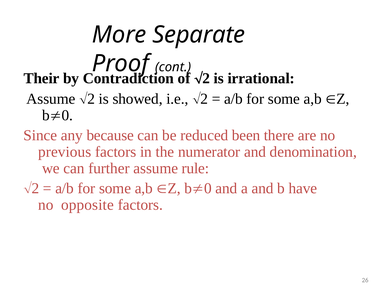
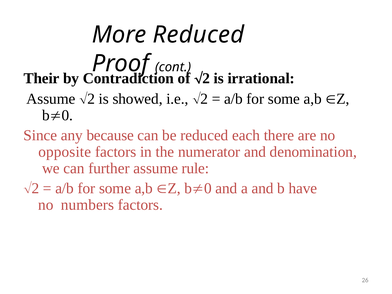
More Separate: Separate -> Reduced (198, 35)
been: been -> each (246, 135)
previous: previous -> opposite (65, 152)
opposite: opposite -> numbers (87, 205)
